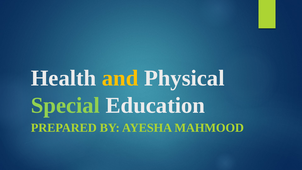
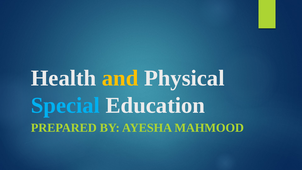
Special colour: light green -> light blue (65, 105)
